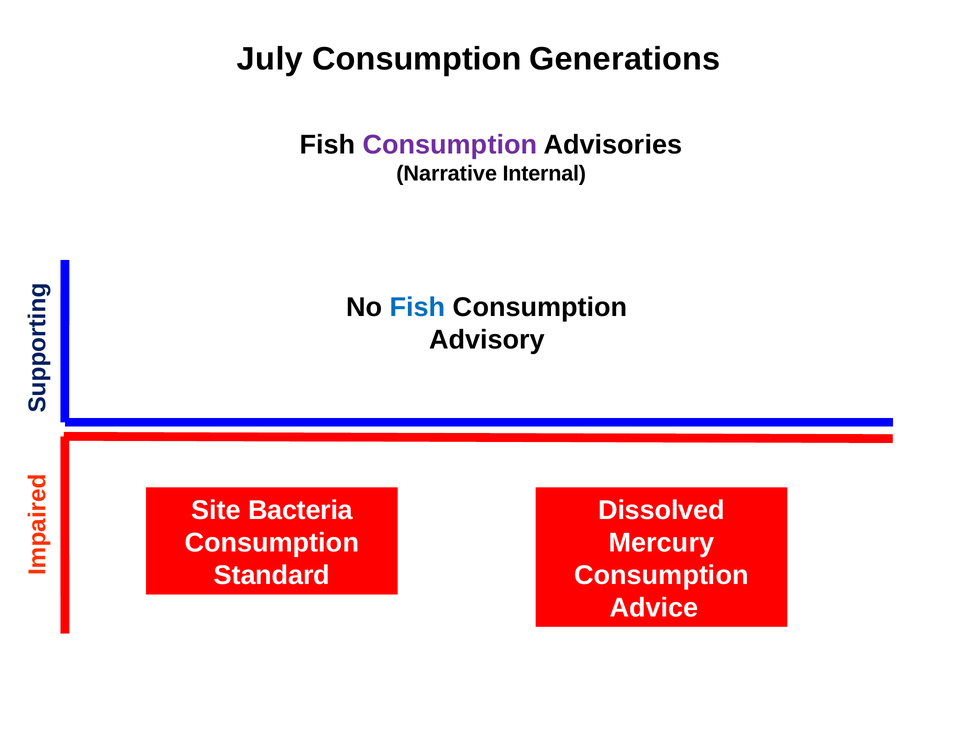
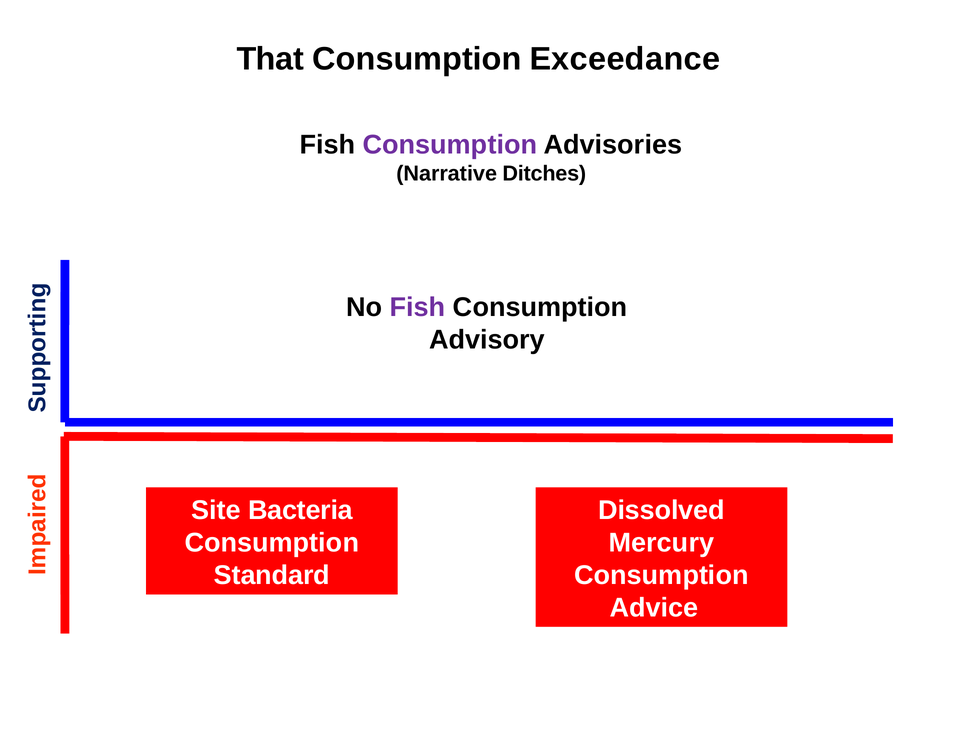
July: July -> That (270, 59)
Generations: Generations -> Exceedance (625, 59)
Internal: Internal -> Ditches (544, 173)
Fish colour: blue -> purple (418, 307)
